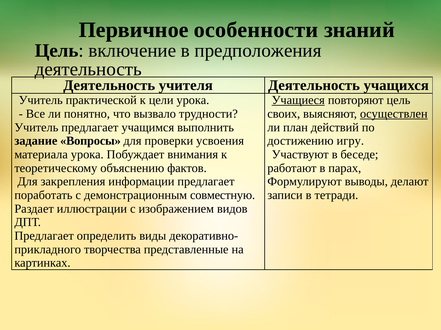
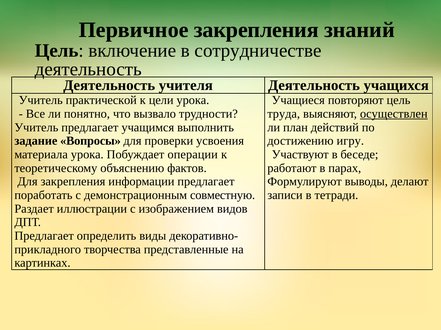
Первичное особенности: особенности -> закрепления (256, 30)
предположения: предположения -> сотрудничестве (258, 51)
Учащиеся underline: present -> none (298, 100)
своих: своих -> труда (284, 114)
внимания: внимания -> операции (193, 155)
